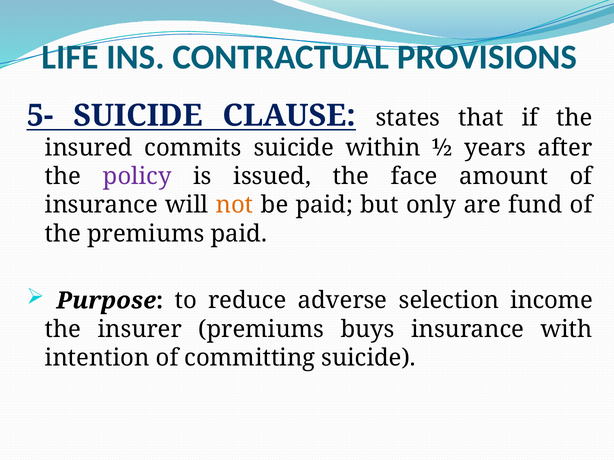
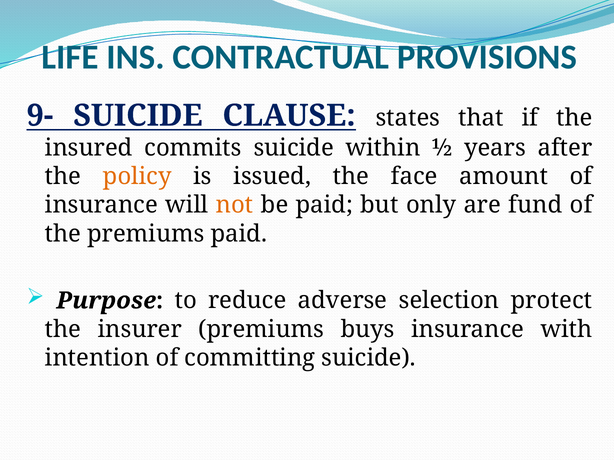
5-: 5- -> 9- (40, 116)
policy colour: purple -> orange (137, 177)
income: income -> protect (552, 301)
